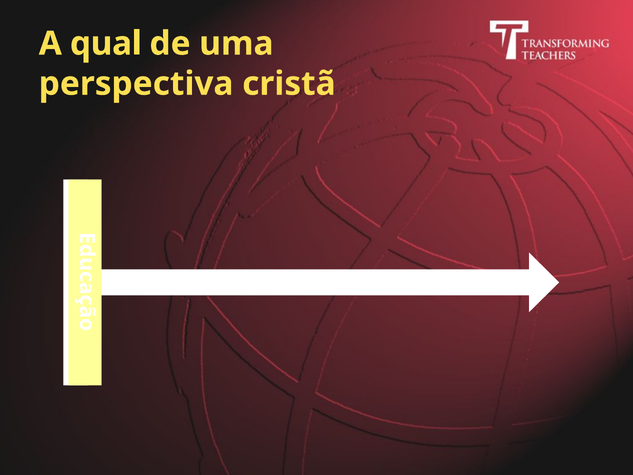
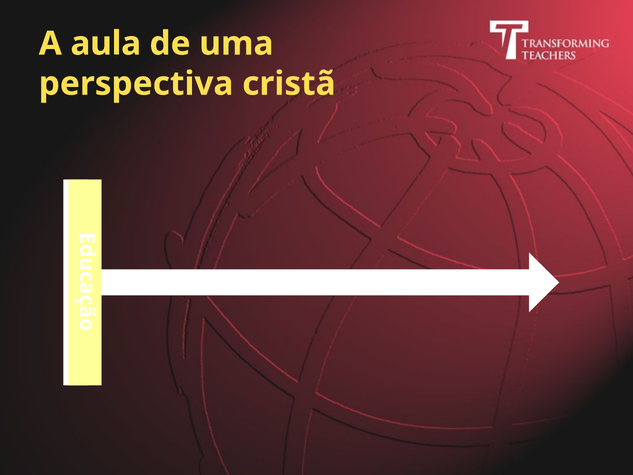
qual: qual -> aula (106, 44)
